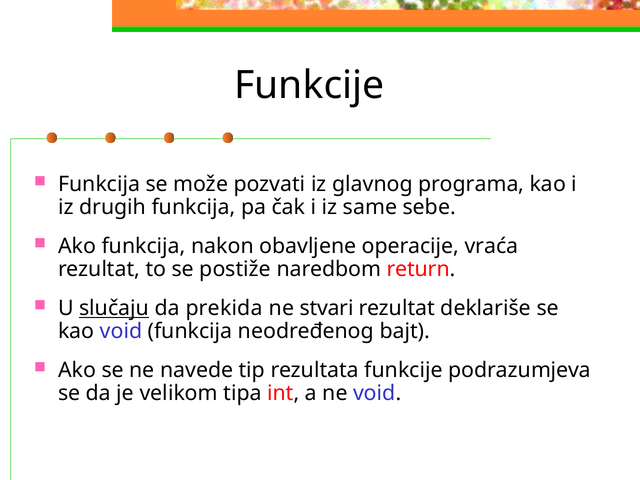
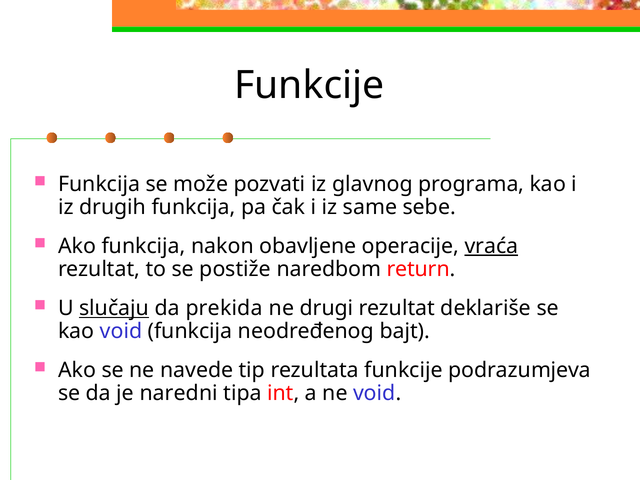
vraća underline: none -> present (491, 246)
stvari: stvari -> drugi (326, 308)
velikom: velikom -> naredni (179, 393)
